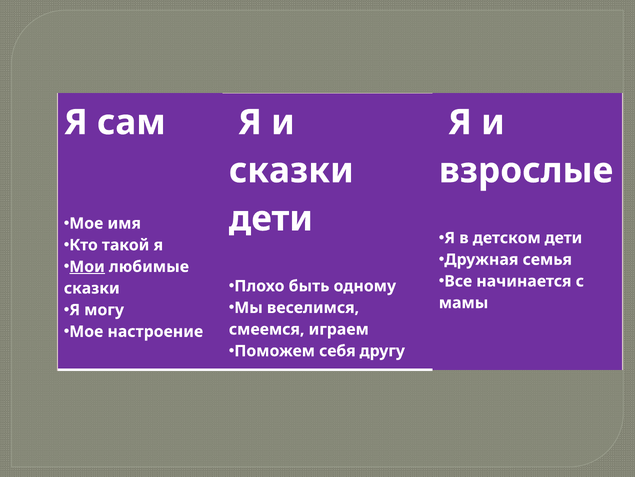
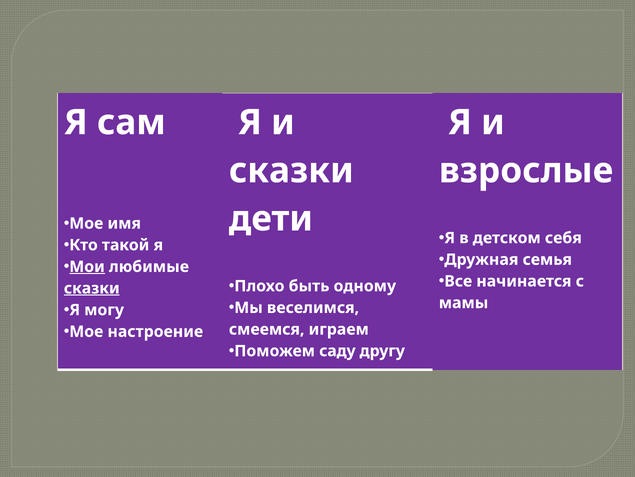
детском дети: дети -> себя (563, 238)
сказки underline: none -> present (92, 288)
себя: себя -> саду (337, 350)
